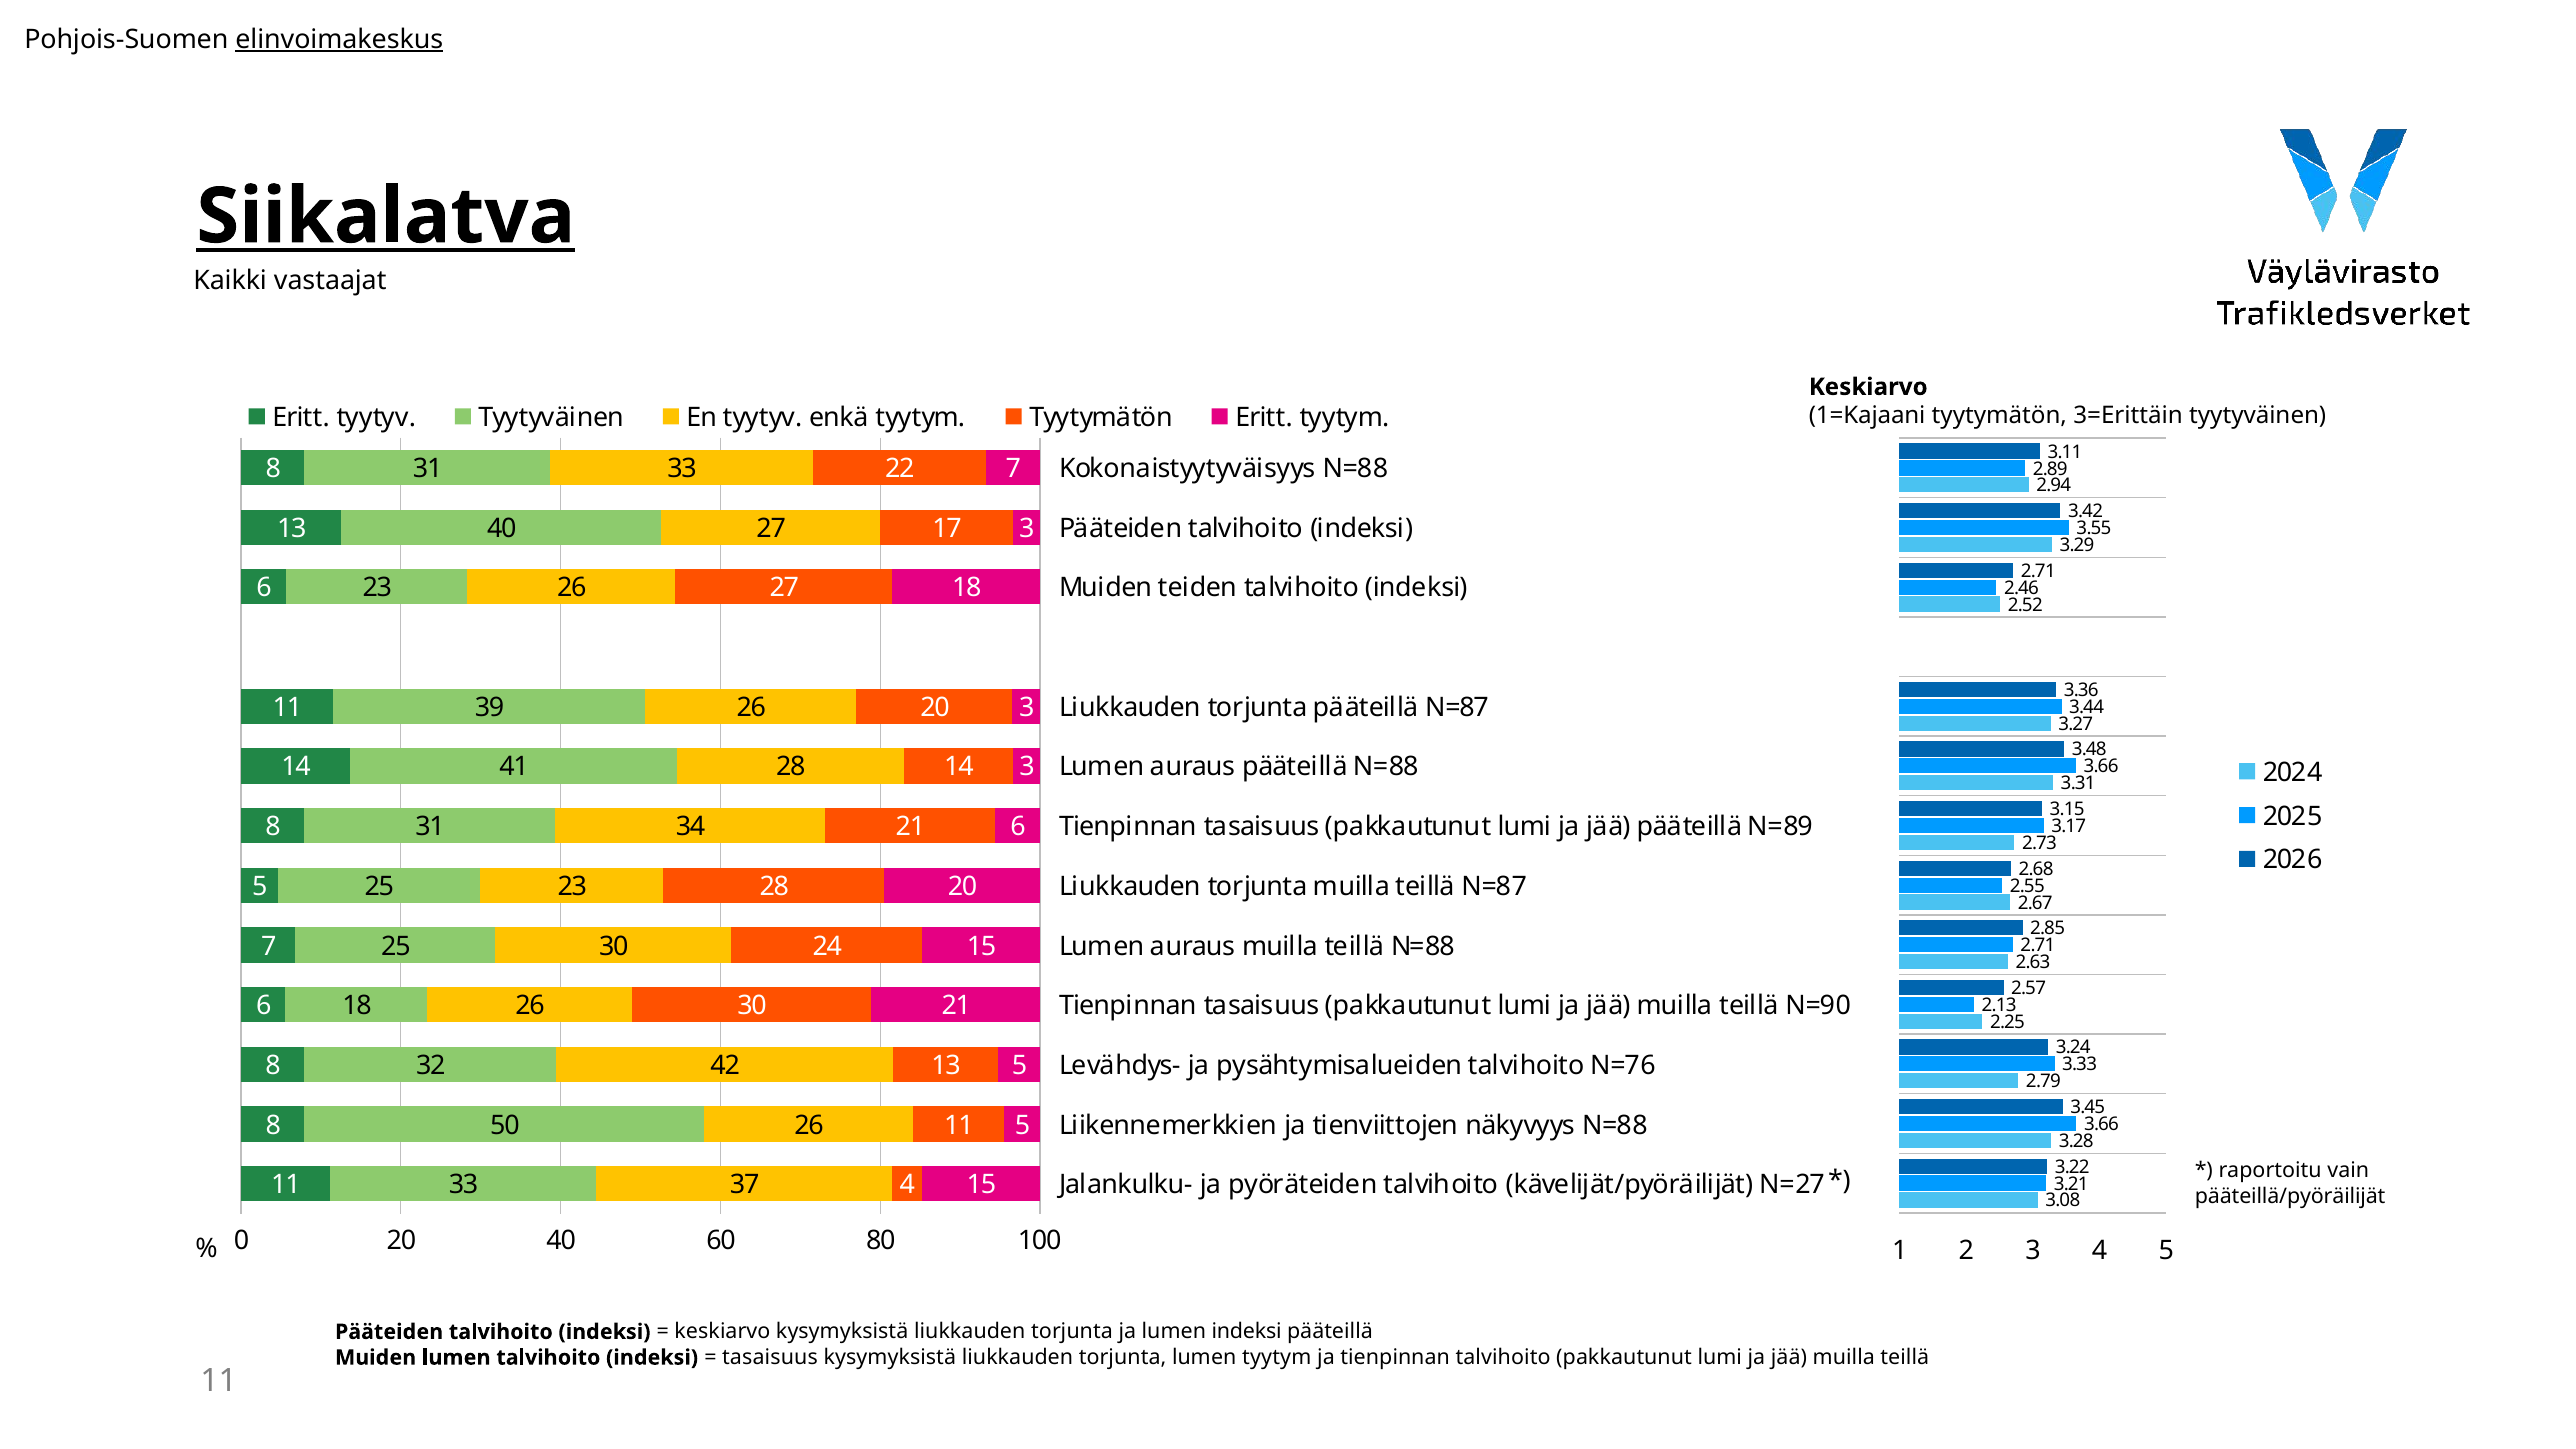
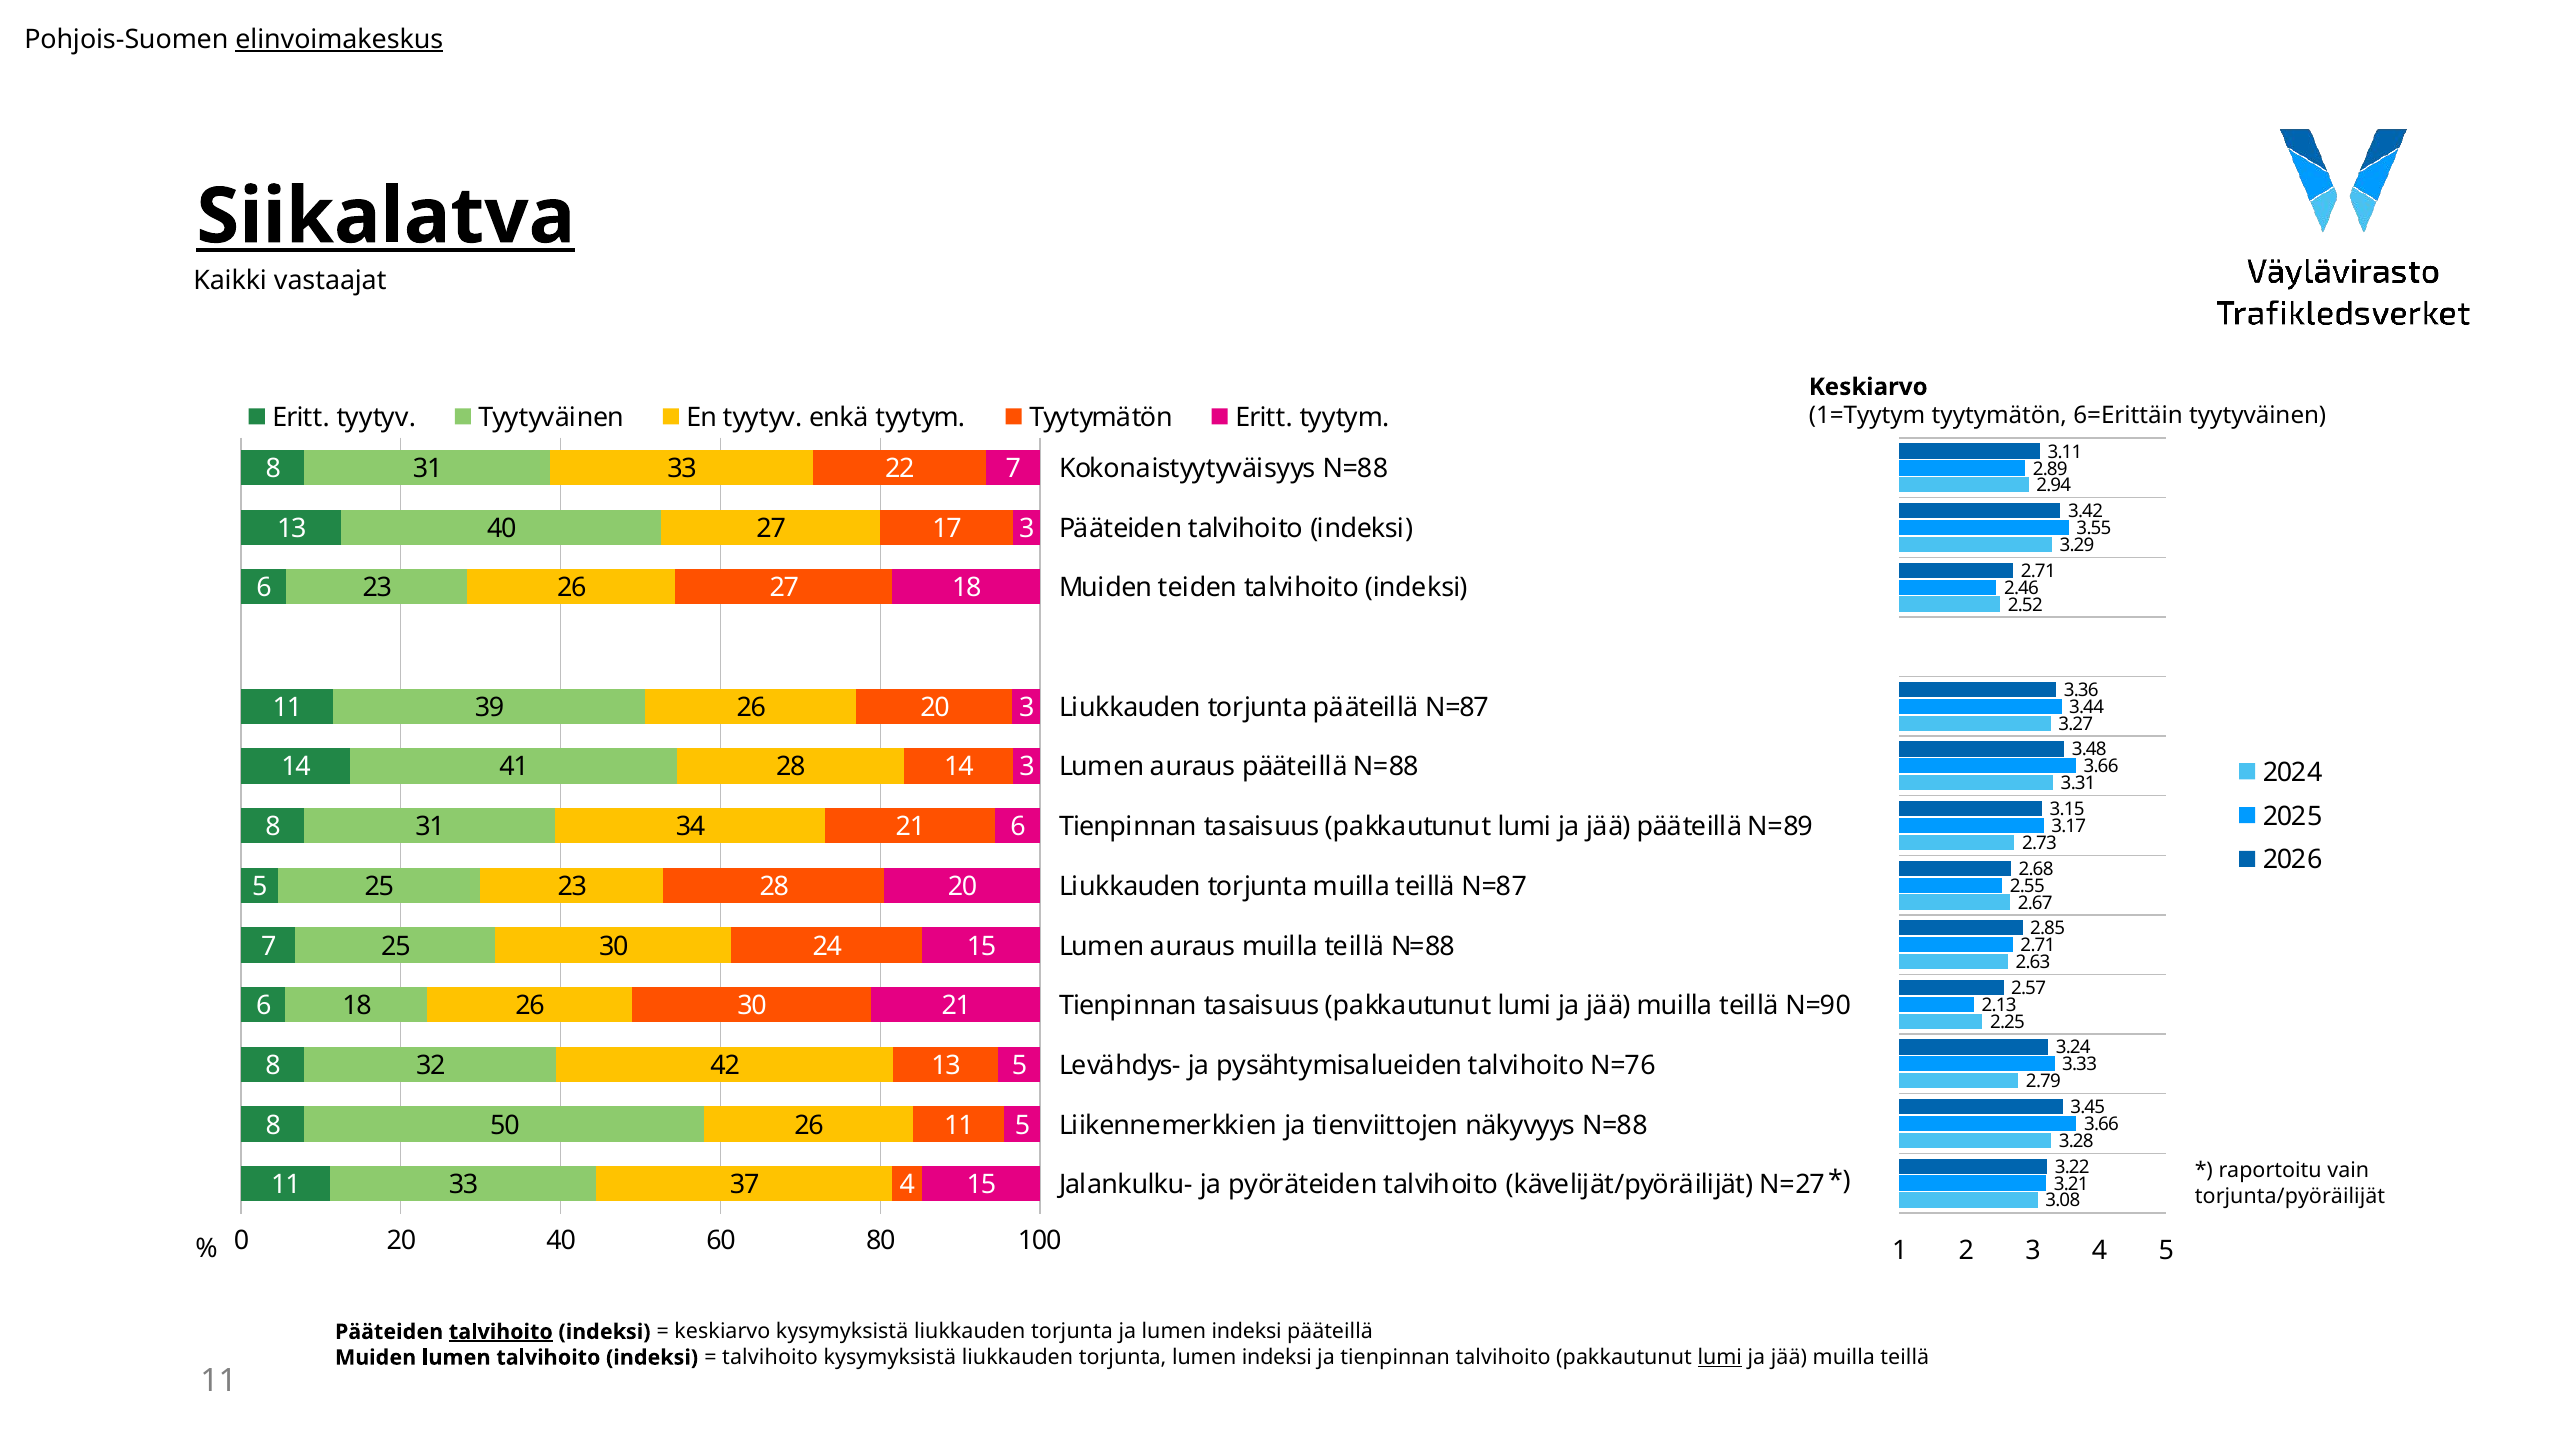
1=Kajaani: 1=Kajaani -> 1=Tyytym (1867, 416)
3=Erittäin: 3=Erittäin -> 6=Erittäin (2128, 416)
pääteillä/pyöräilijät: pääteillä/pyöräilijät -> torjunta/pyöräilijät (2290, 1196)
talvihoito underline: none -> present (501, 1332)
tasaisuus: tasaisuus -> talvihoito (770, 1358)
torjunta lumen tyytym: tyytym -> indeksi (1277, 1358)
lumi underline: none -> present (1720, 1358)
